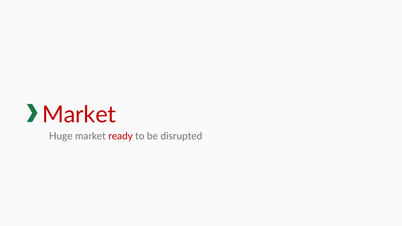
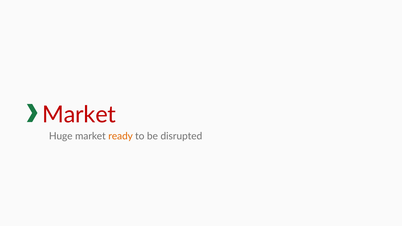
ready colour: red -> orange (121, 136)
